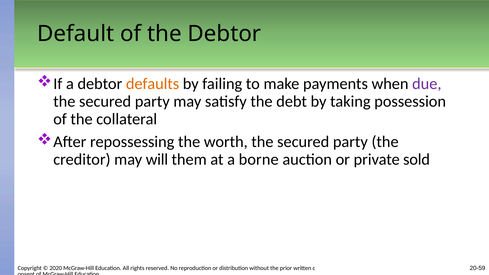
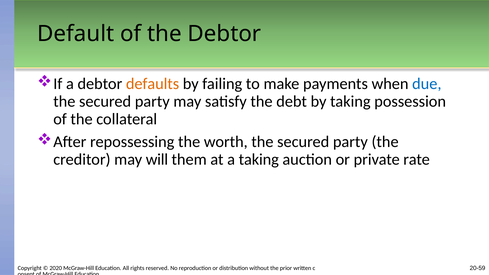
due colour: purple -> blue (427, 84)
a borne: borne -> taking (259, 159)
sold: sold -> rate (417, 159)
